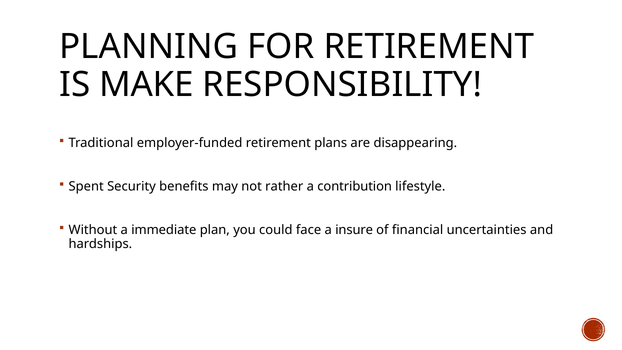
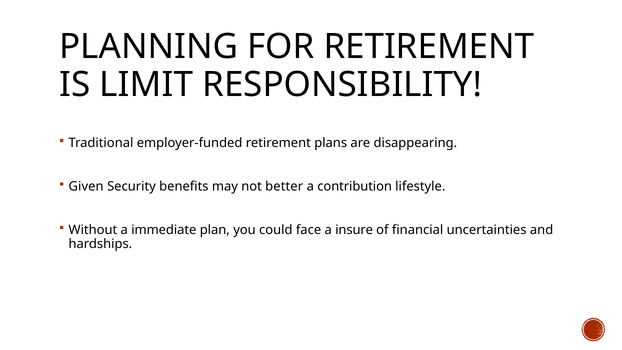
MAKE: MAKE -> LIMIT (146, 84)
Spent: Spent -> Given (86, 186)
rather: rather -> better (284, 186)
